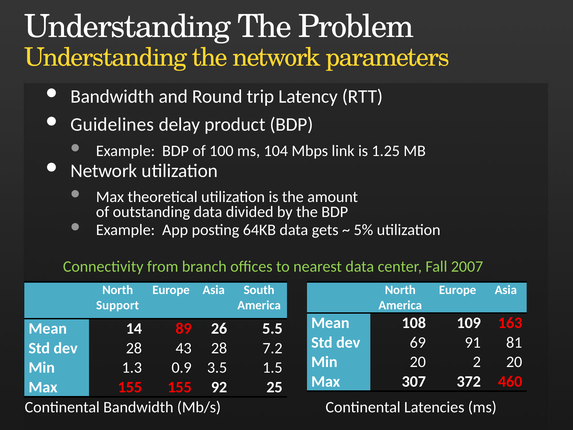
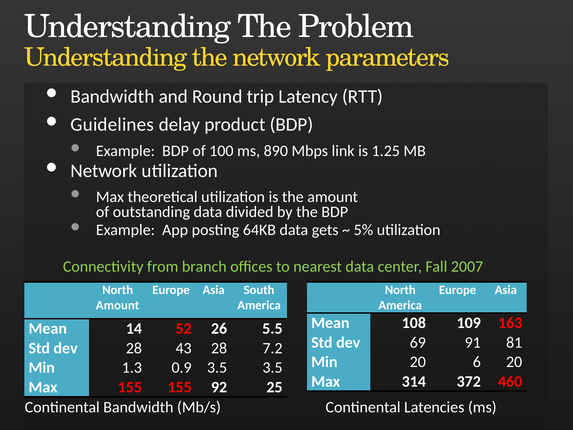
104: 104 -> 890 (276, 151)
Support: Support -> Amount (118, 305)
89: 89 -> 52 (184, 328)
2: 2 -> 6 (477, 362)
3.5 1.5: 1.5 -> 3.5 (272, 367)
307: 307 -> 314 (414, 381)
